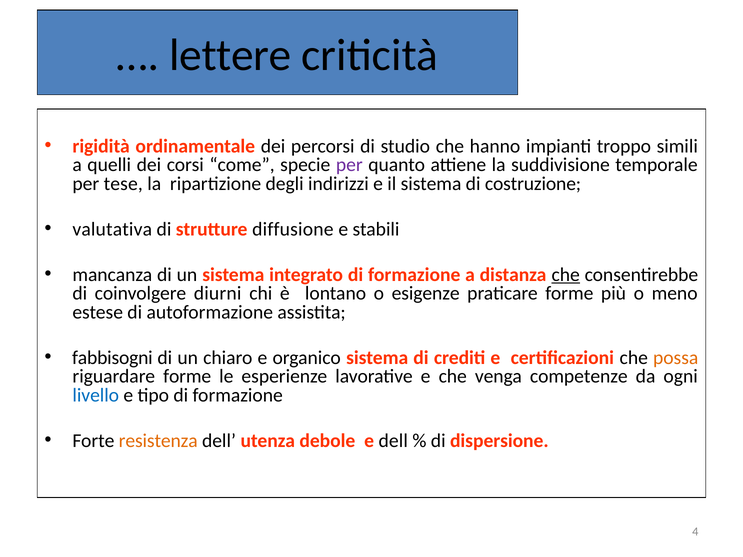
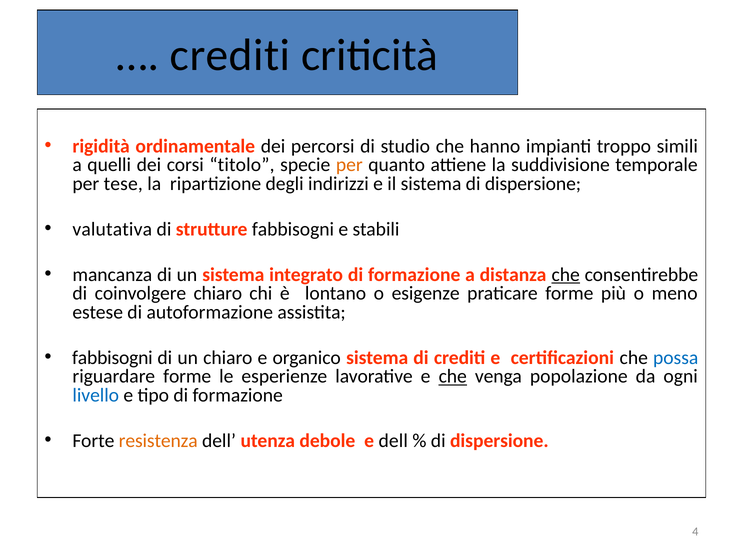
lettere: lettere -> crediti (230, 56)
come: come -> titolo (242, 165)
per colour: purple -> orange (349, 165)
sistema di costruzione: costruzione -> dispersione (533, 184)
strutture diffusione: diffusione -> fabbisogni (293, 229)
coinvolgere diurni: diurni -> chiaro (218, 294)
possa colour: orange -> blue (676, 358)
che underline: none -> present (453, 377)
competenze: competenze -> popolazione (579, 377)
